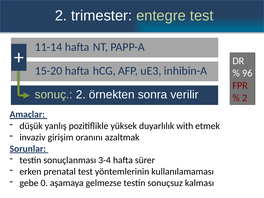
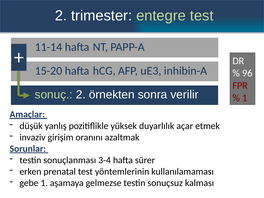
2: 2 -> 1 (245, 98)
with: with -> açar (185, 126)
gebe 0: 0 -> 1 (44, 183)
